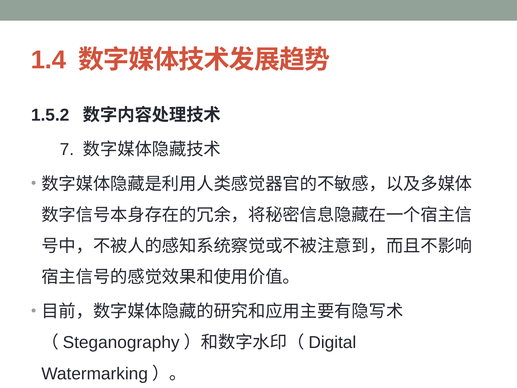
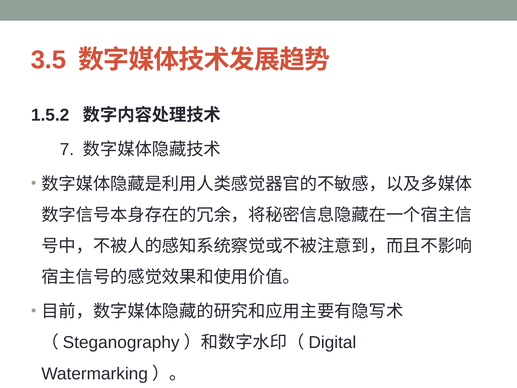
1.4: 1.4 -> 3.5 (48, 60)
